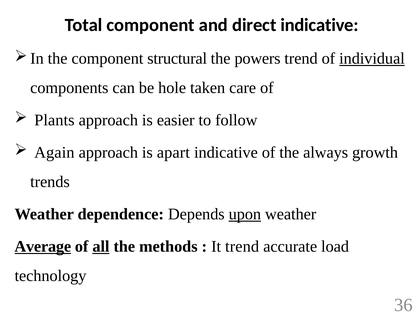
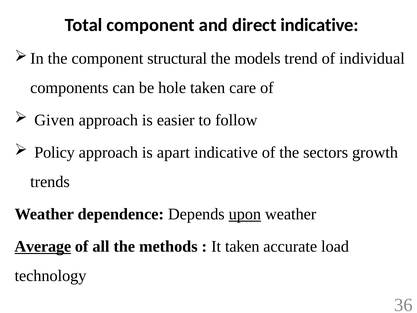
powers: powers -> models (258, 59)
individual underline: present -> none (372, 59)
Plants: Plants -> Given (54, 120)
Again: Again -> Policy (55, 152)
always: always -> sectors (326, 152)
all underline: present -> none (101, 246)
It trend: trend -> taken (242, 246)
